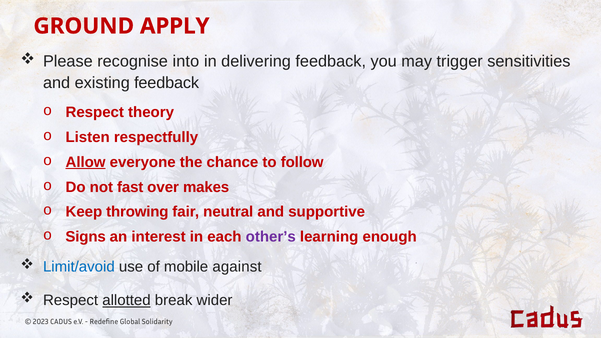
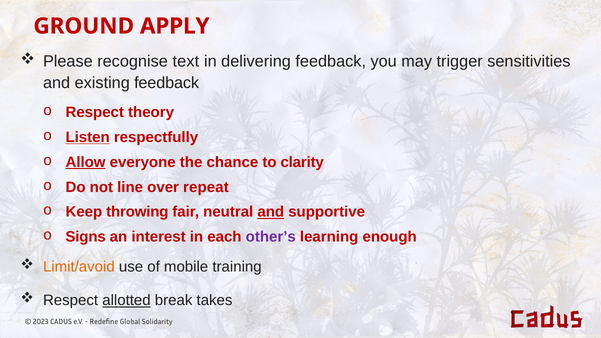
into: into -> text (186, 62)
Listen underline: none -> present (88, 137)
follow: follow -> clarity (302, 162)
fast: fast -> line (130, 187)
makes: makes -> repeat (206, 187)
and underline: none -> present (271, 212)
Limit/avoid colour: blue -> orange (79, 267)
against: against -> training (237, 267)
wider: wider -> takes (215, 300)
